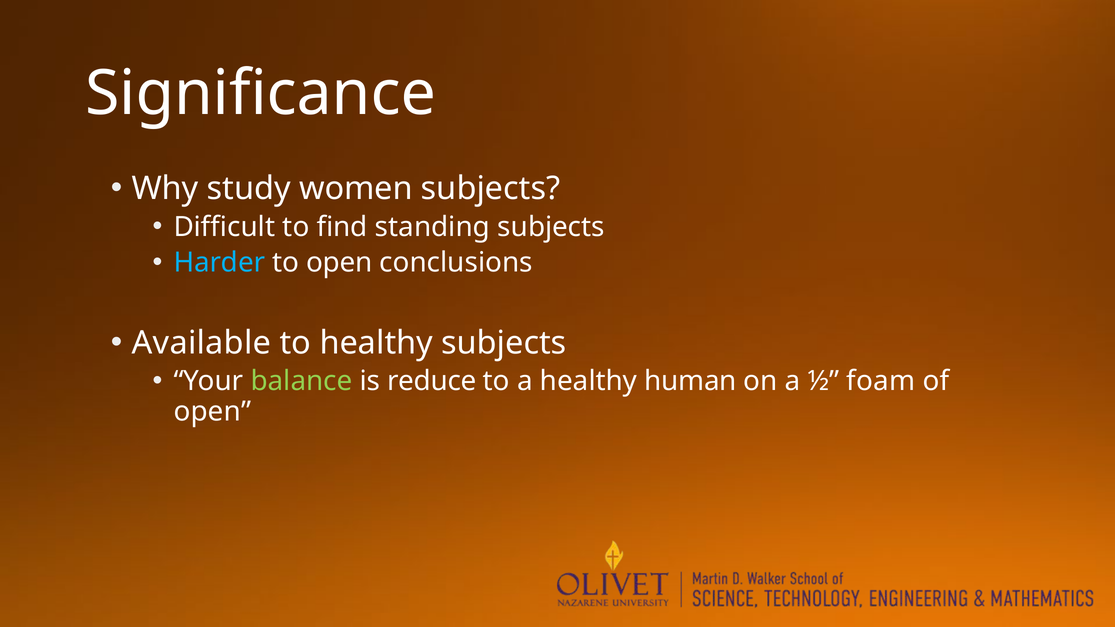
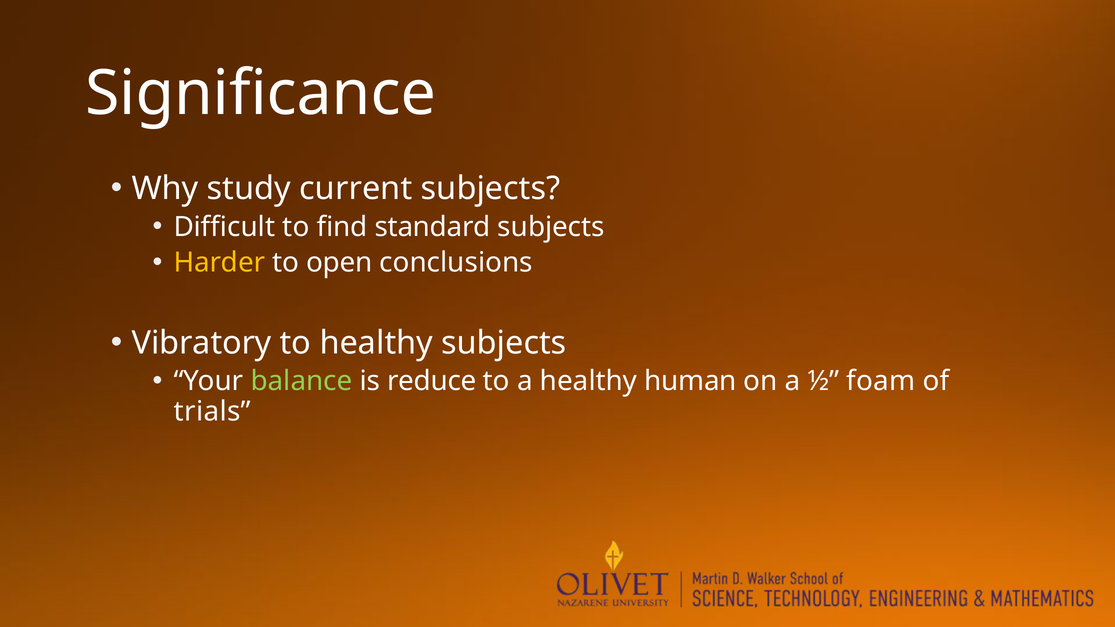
women: women -> current (356, 189)
standing: standing -> standard (433, 227)
Harder colour: light blue -> yellow (219, 263)
Available: Available -> Vibratory (202, 343)
open: open -> trials (212, 411)
